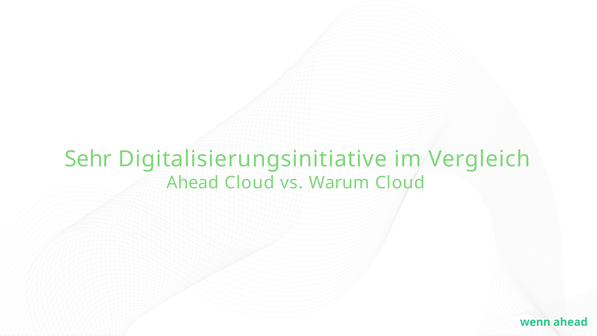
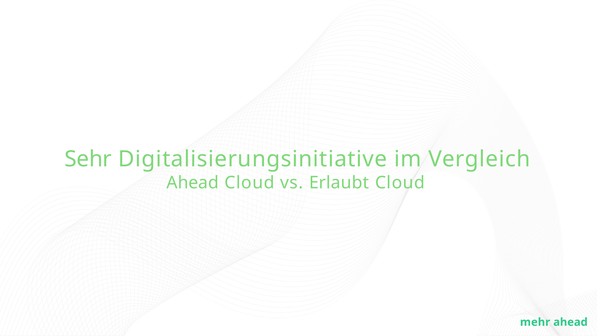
Warum: Warum -> Erlaubt (339, 183)
wenn: wenn -> mehr (535, 322)
